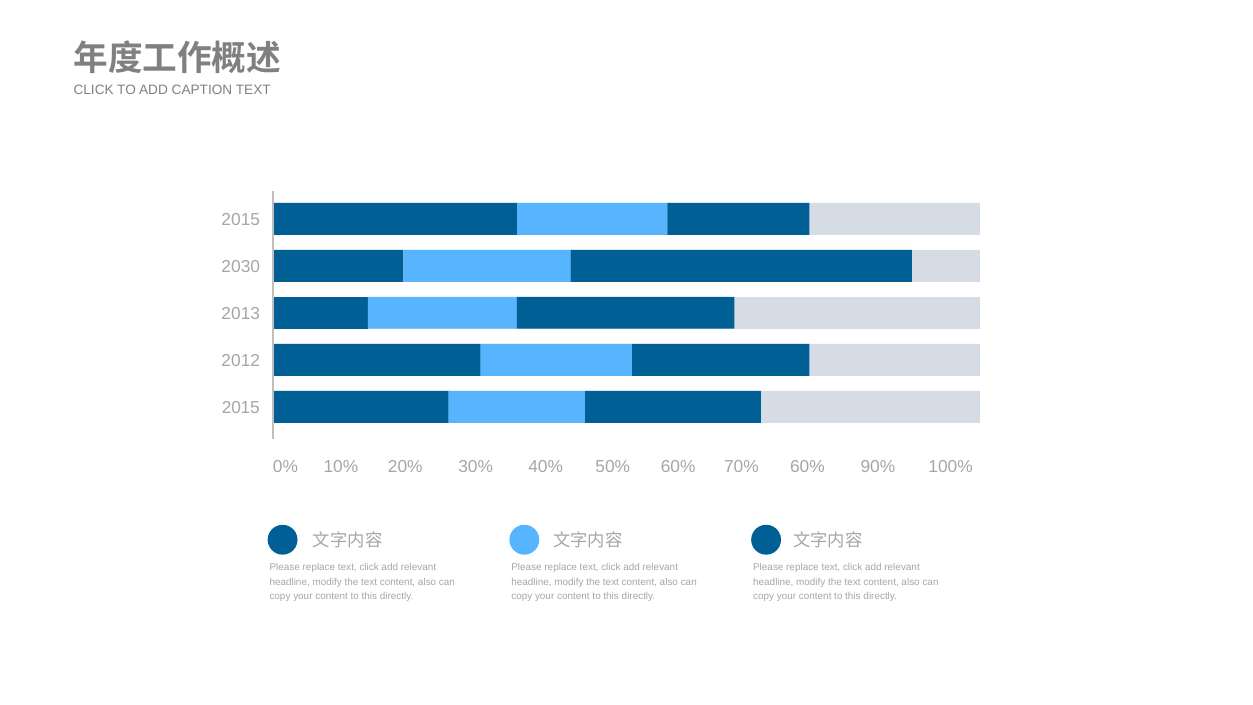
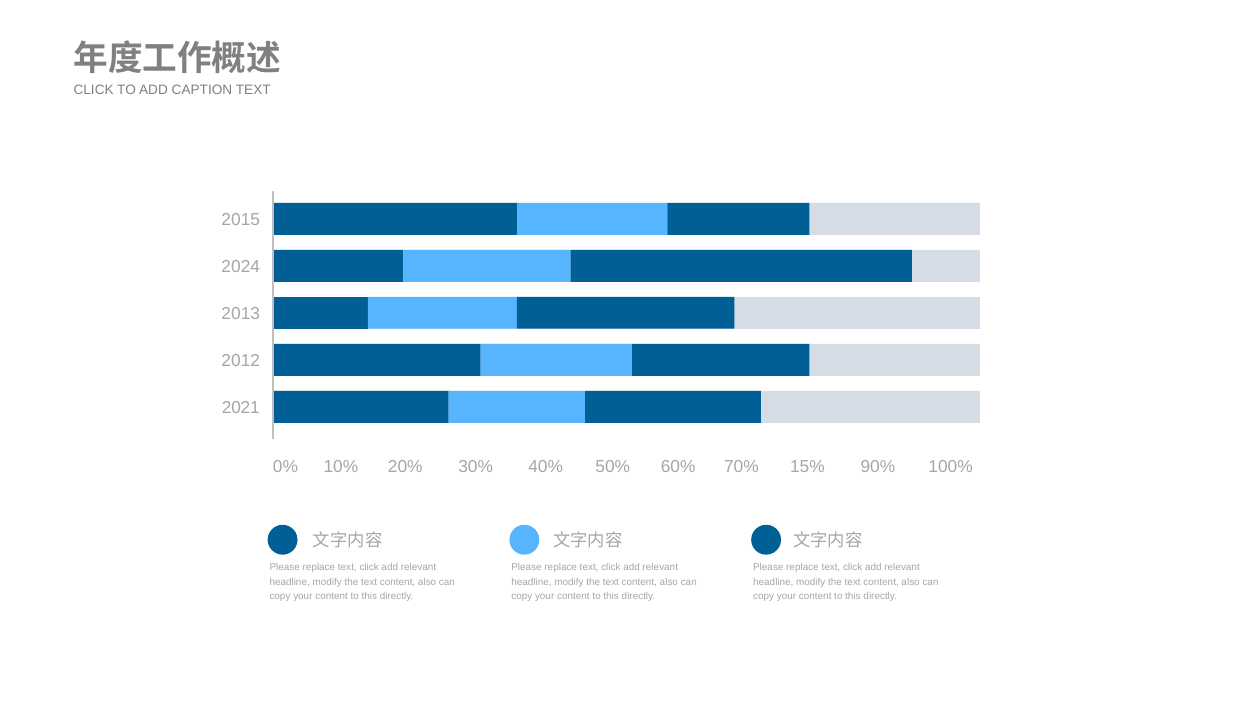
2030: 2030 -> 2024 (241, 267)
2015: 2015 -> 2021 (241, 408)
70% 60%: 60% -> 15% (807, 467)
